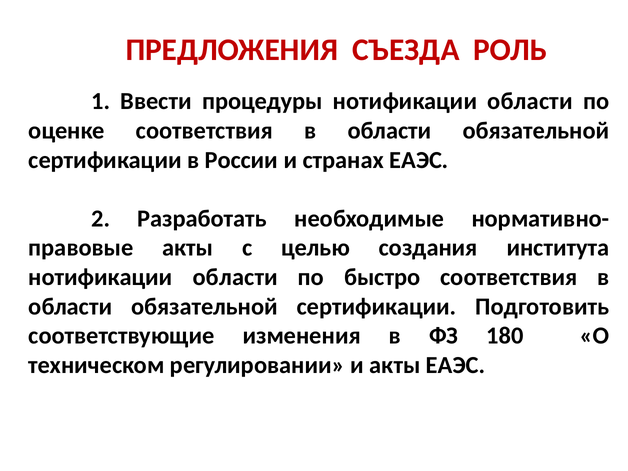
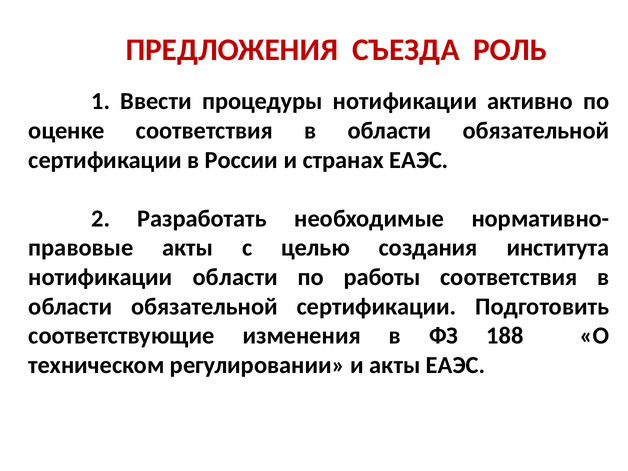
процедуры нотификации области: области -> активно (530, 101)
быстро: быстро -> работы (382, 277)
180: 180 -> 188 (505, 336)
